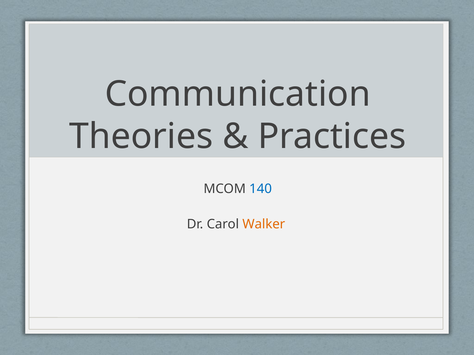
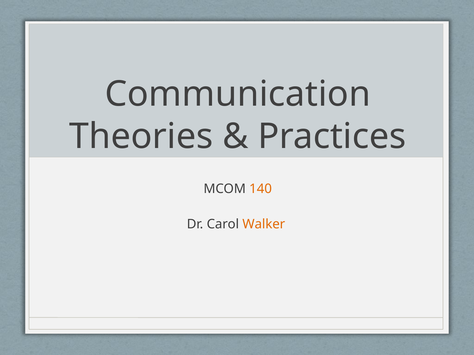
140 colour: blue -> orange (261, 189)
